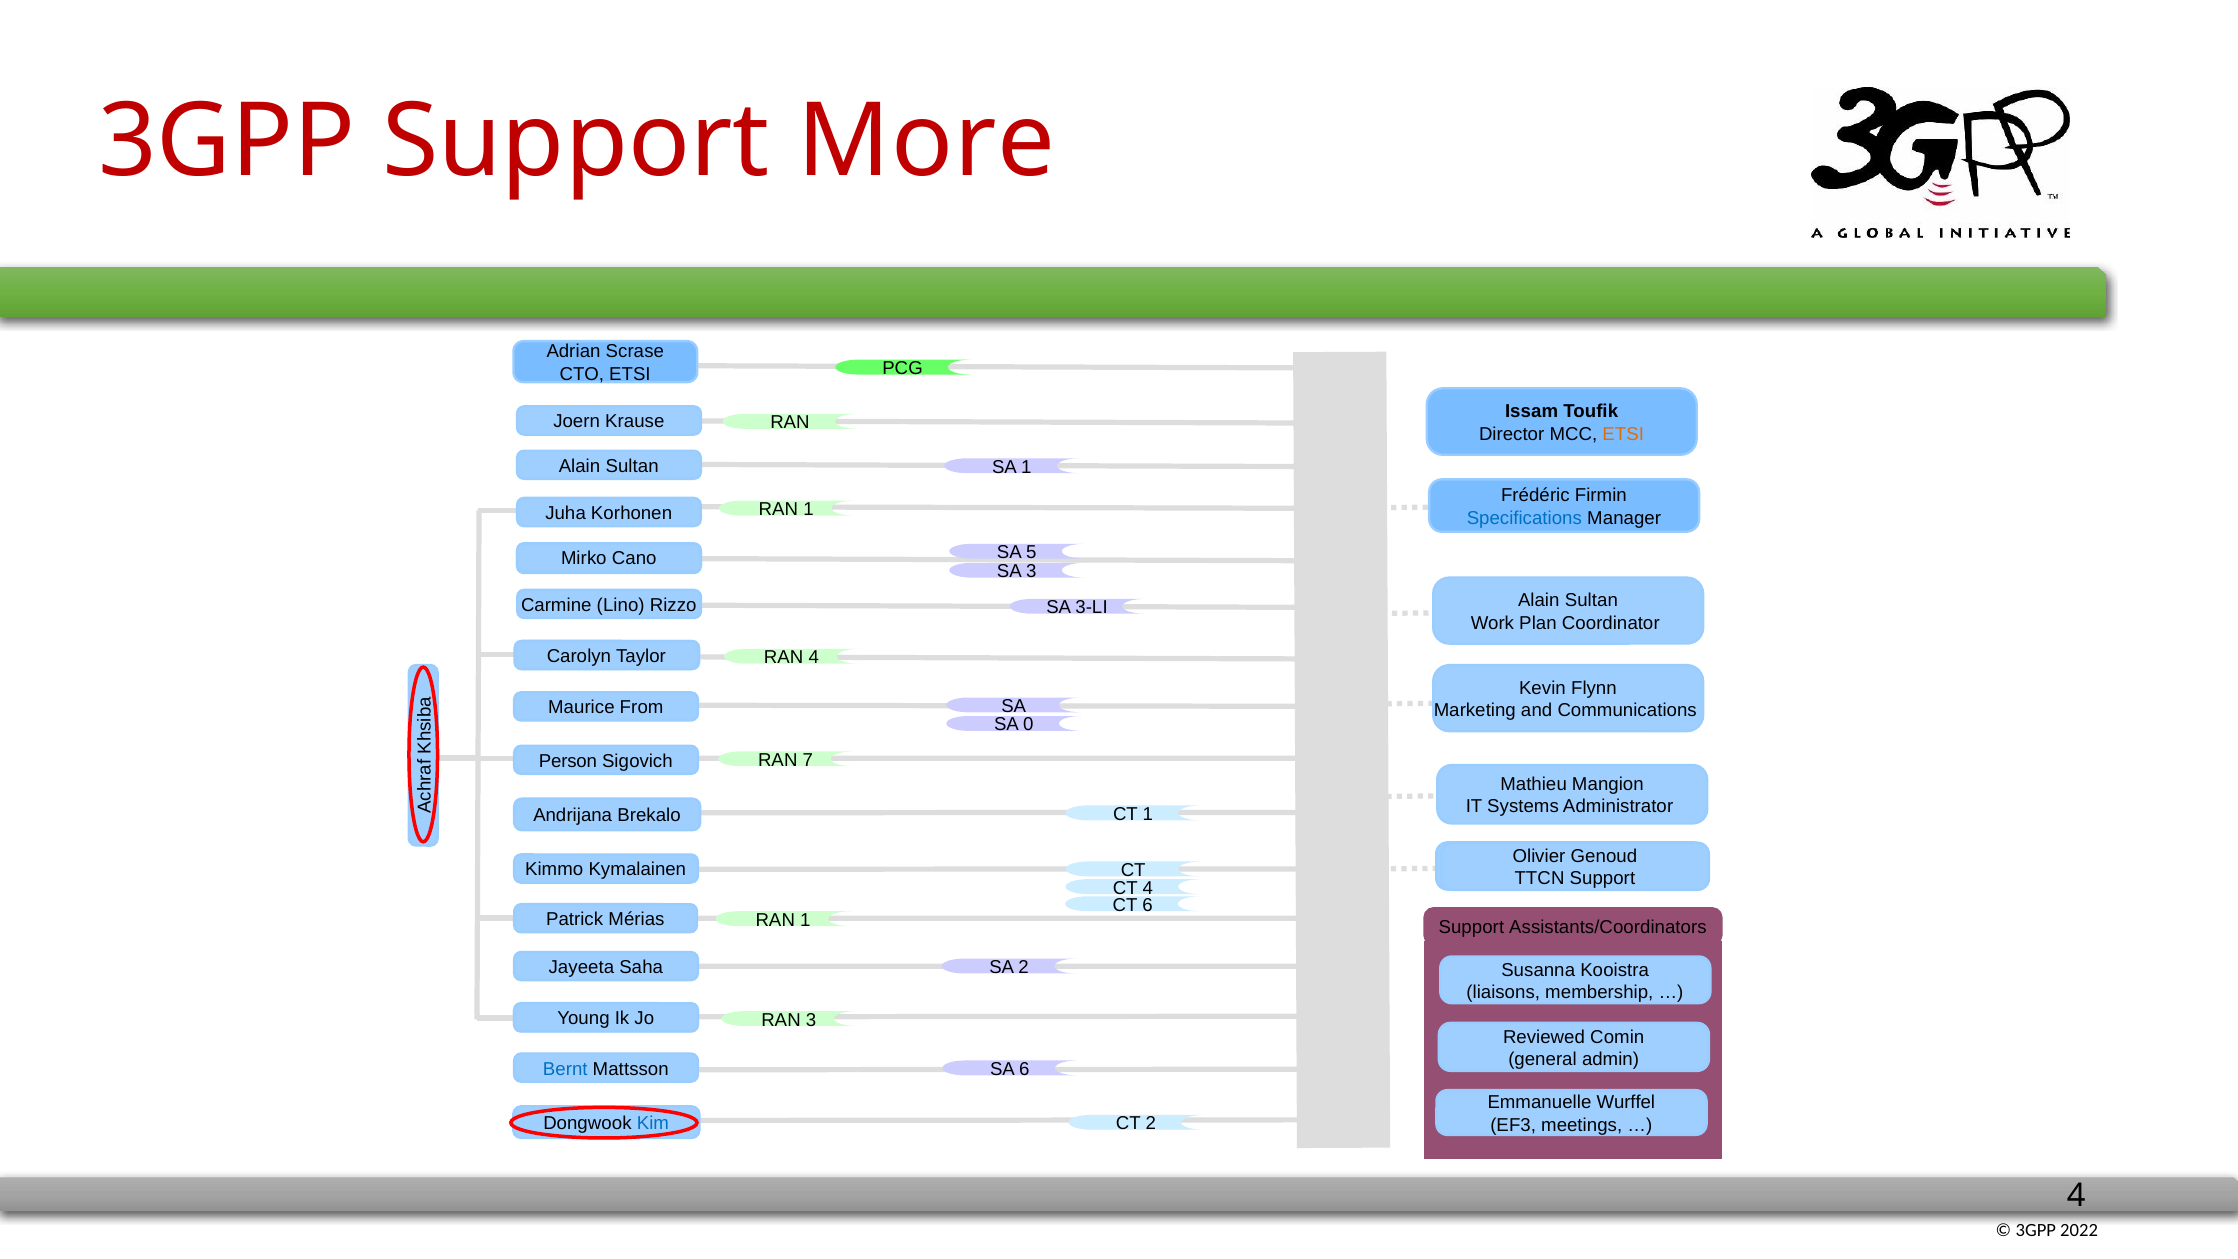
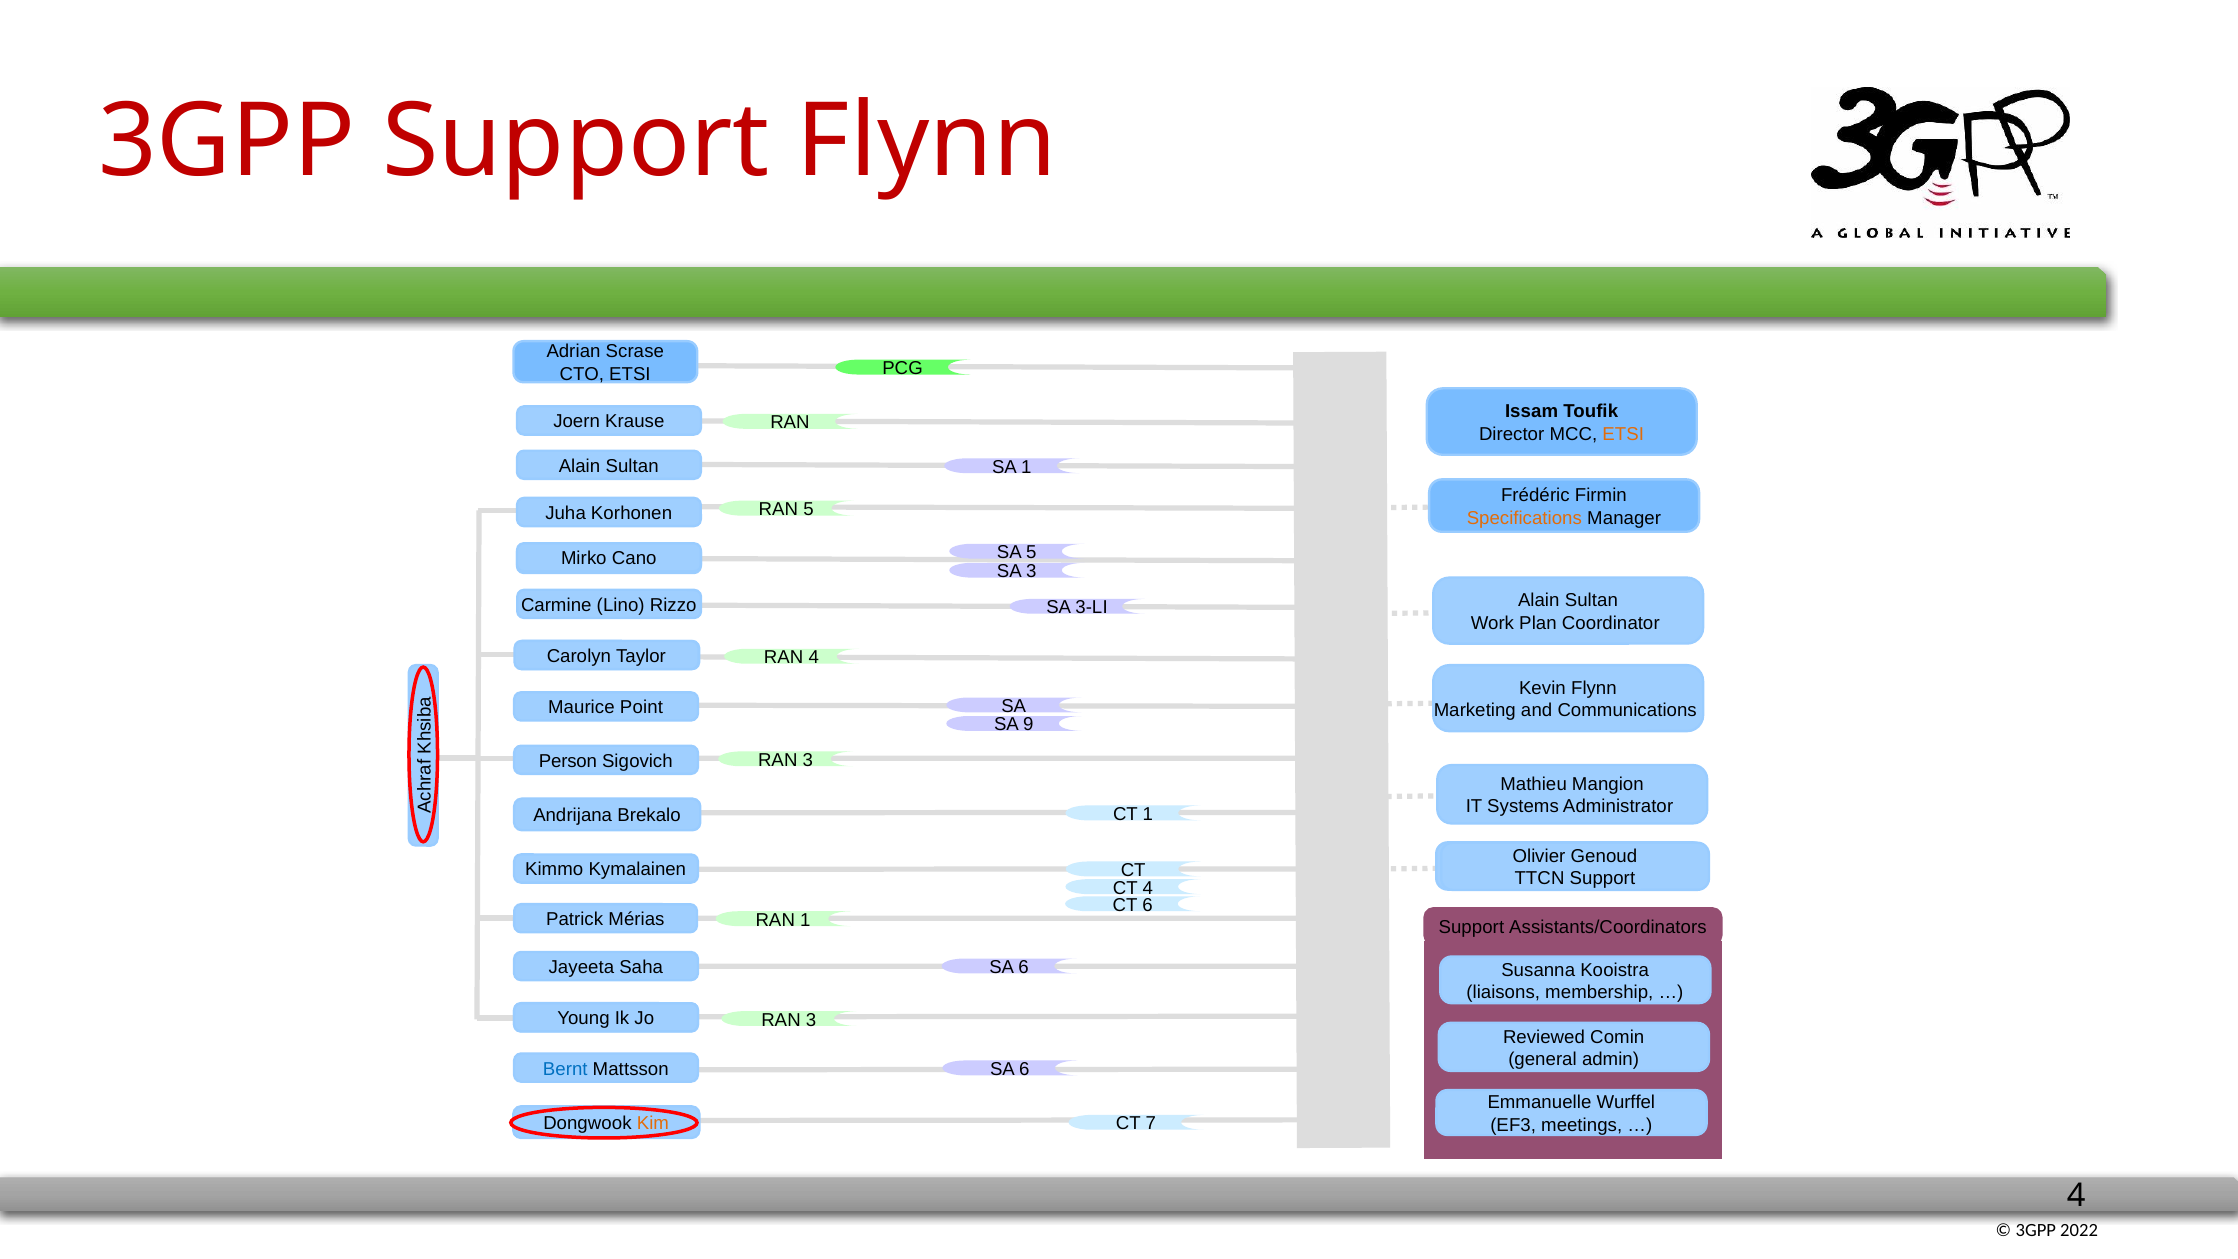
Support More: More -> Flynn (927, 142)
1: 1 -> 5 (809, 509)
Specifications colour: blue -> orange (1524, 518)
From: From -> Point (642, 708)
0: 0 -> 9 (1028, 725)
Sigovich RAN 7: 7 -> 3 (808, 760)
2: 2 -> 6 (1024, 967)
Kim colour: blue -> orange (653, 1123)
CT 2: 2 -> 7 (1151, 1124)
